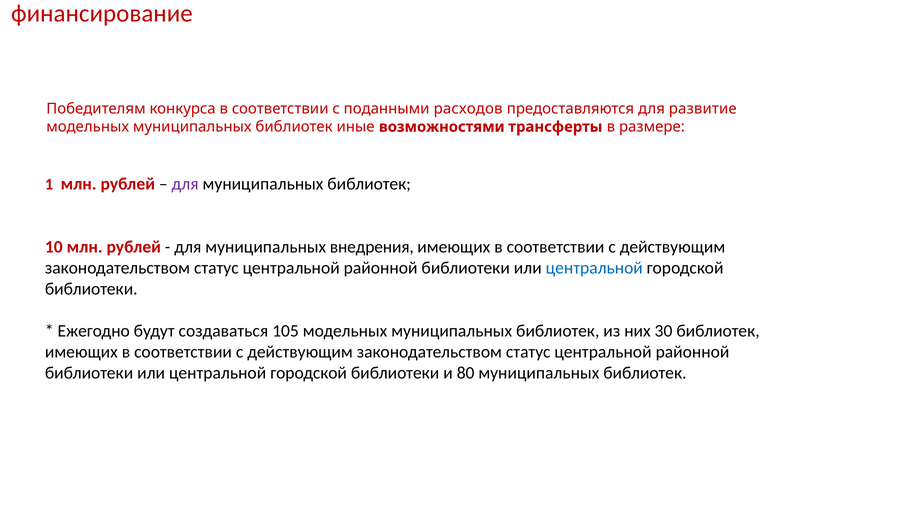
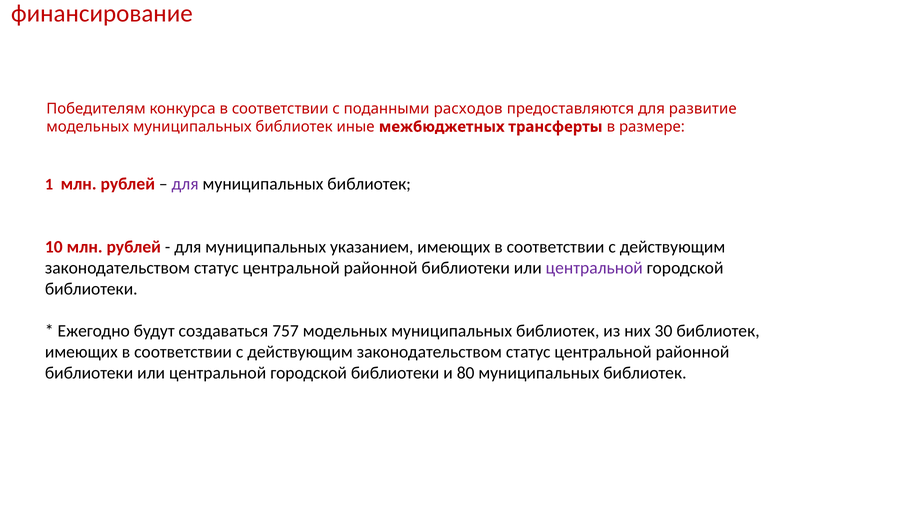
возможностями: возможностями -> межбюджетных (442, 127)
внедрения: внедрения -> указанием (372, 247)
центральной colour: blue -> purple (594, 268)
105: 105 -> 757 (286, 331)
